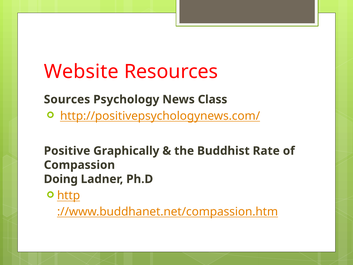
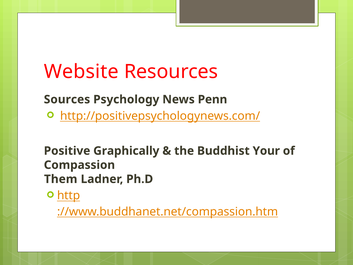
Class: Class -> Penn (213, 99)
Rate: Rate -> Your (266, 151)
Doing: Doing -> Them (61, 179)
